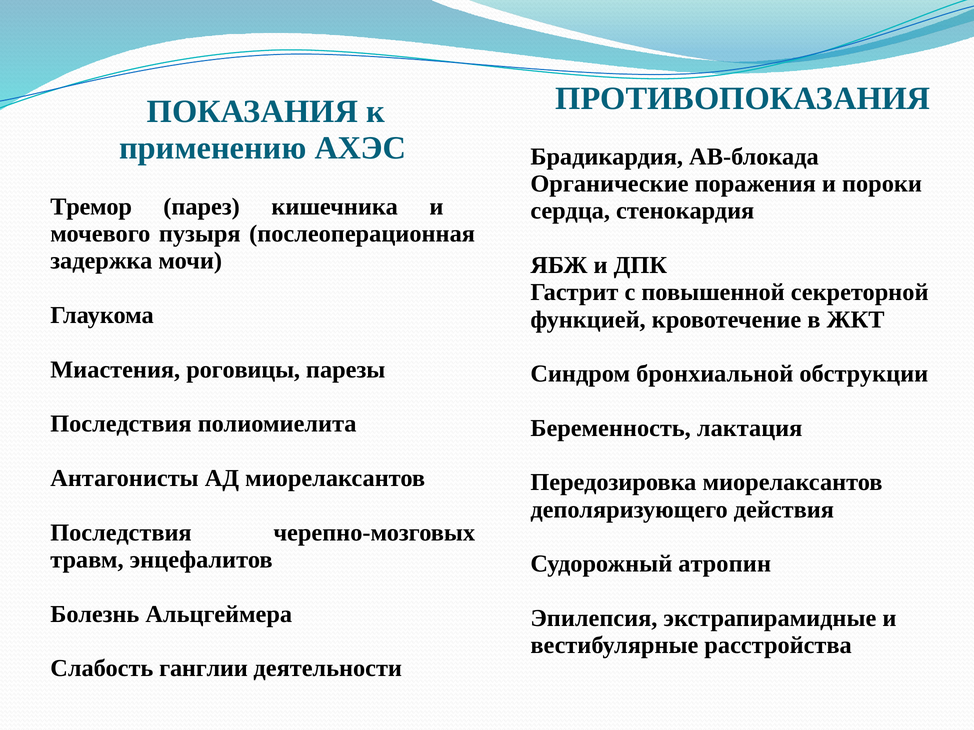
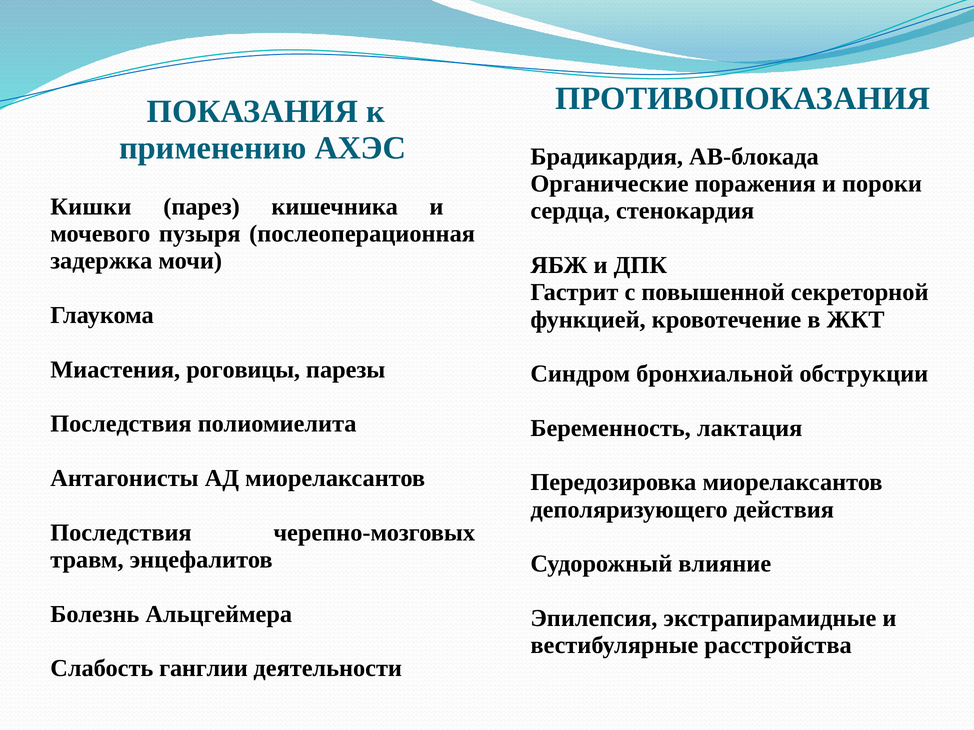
Тремор: Тремор -> Кишки (91, 207)
атропин: атропин -> влияние (725, 564)
